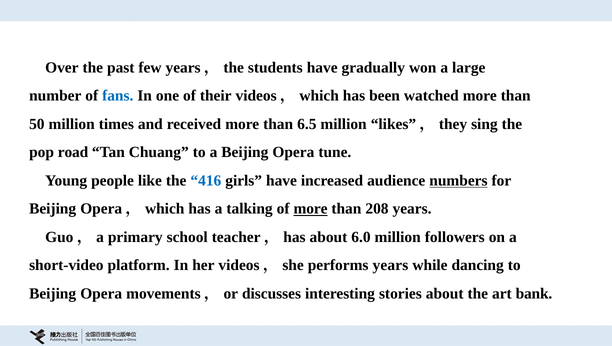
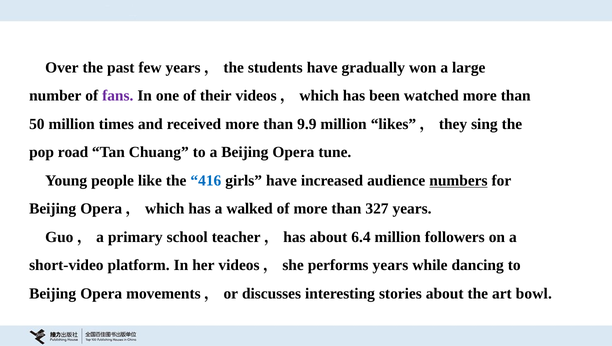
fans colour: blue -> purple (118, 96)
6.5: 6.5 -> 9.9 (307, 124)
talking: talking -> walked (250, 209)
more underline: present -> none (310, 209)
208: 208 -> 327 (377, 209)
6.0: 6.0 -> 6.4 (361, 237)
bank: bank -> bowl (534, 294)
